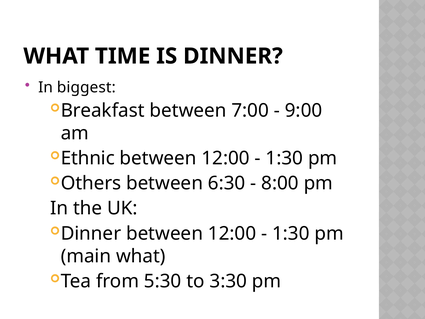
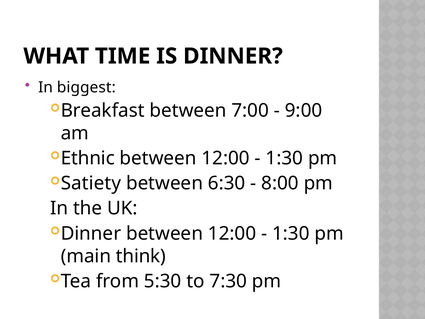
Others: Others -> Satiety (91, 183)
main what: what -> think (141, 256)
3:30: 3:30 -> 7:30 (228, 281)
